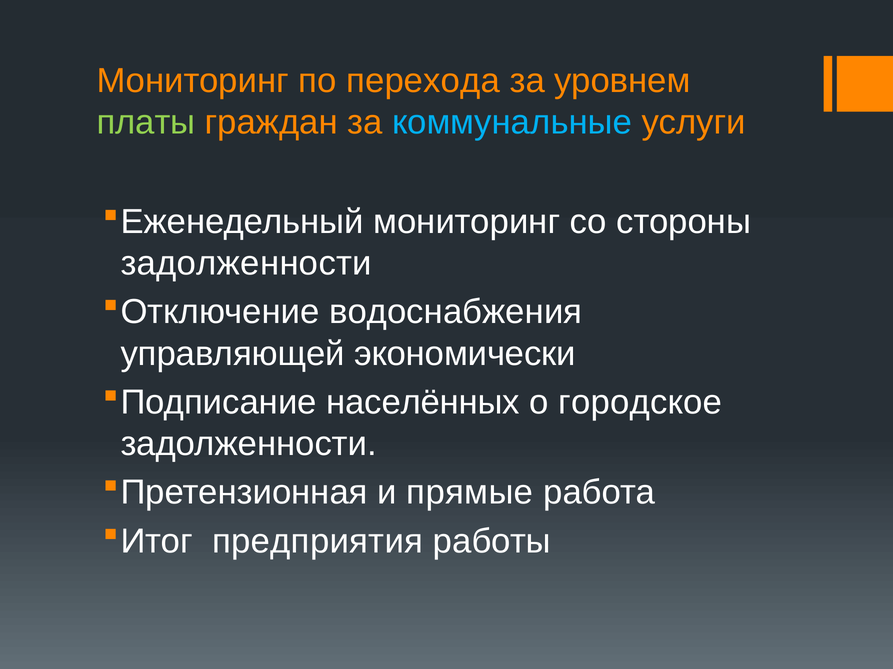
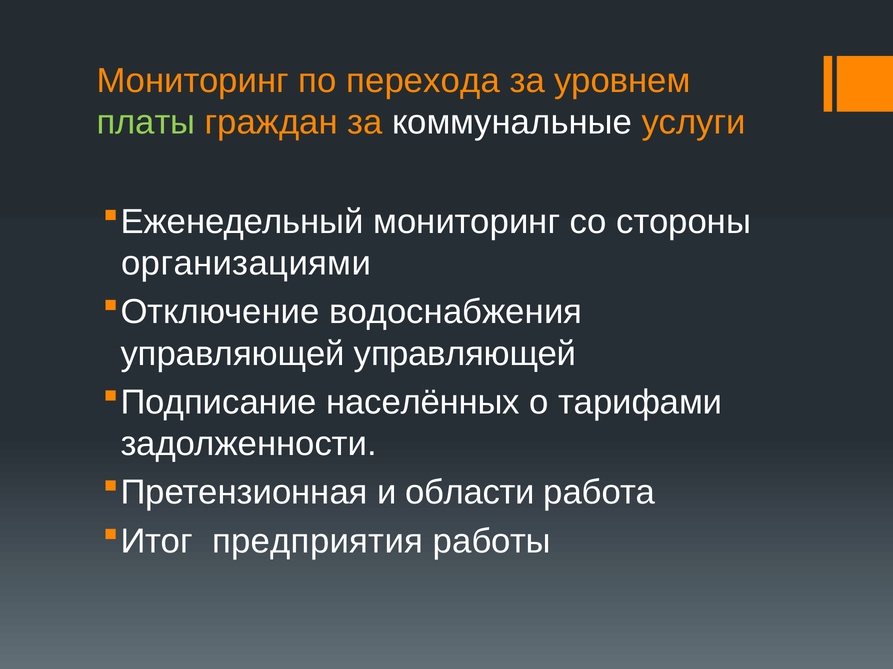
коммунальные colour: light blue -> white (512, 122)
задолженности: задолженности -> организациями (246, 264)
управляющей экономически: экономически -> управляющей (465, 354)
городское: городское -> тарифами (640, 403)
прямые: прямые -> области (470, 493)
